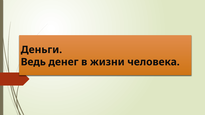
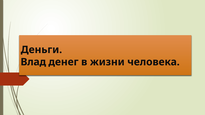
Ведь: Ведь -> Влад (33, 62)
